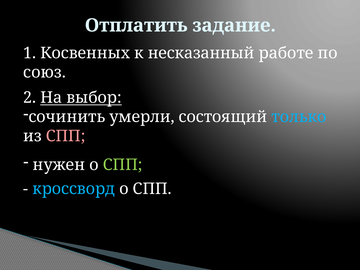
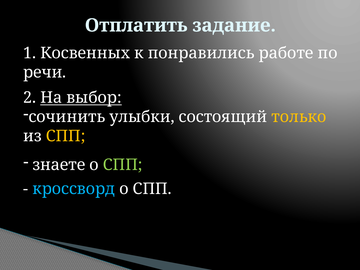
несказанный: несказанный -> понравились (201, 53)
союз: союз -> речи (45, 72)
умерли: умерли -> улыбки (142, 117)
только colour: light blue -> yellow (299, 117)
СПП colour: pink -> yellow (66, 136)
нужен: нужен -> знаете (59, 165)
